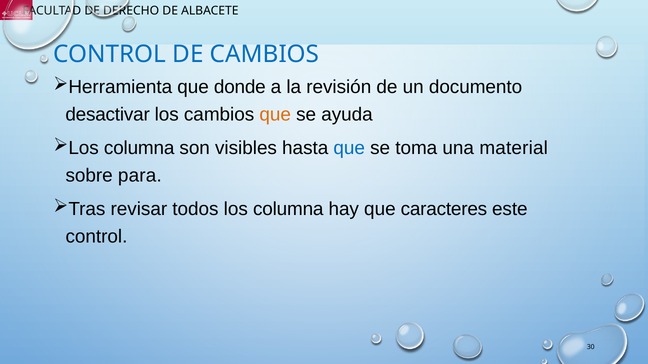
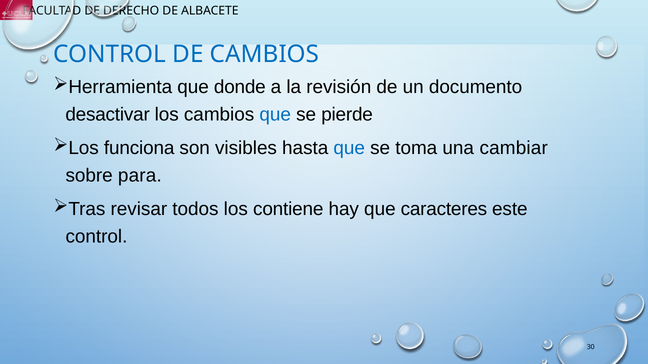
que colour: orange -> blue (275, 114)
ayuda: ayuda -> pierde (347, 114)
columna: columna -> funciona (139, 148)
material: material -> cambiar (514, 148)
los columna: columna -> contiene (288, 209)
